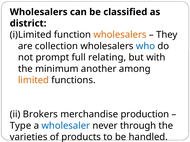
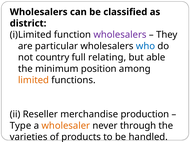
wholesalers colour: orange -> purple (120, 35)
collection: collection -> particular (56, 46)
prompt: prompt -> country (52, 58)
with: with -> able (156, 58)
another: another -> position (99, 69)
Brokers: Brokers -> Reseller (40, 115)
wholesaler colour: blue -> orange (66, 126)
